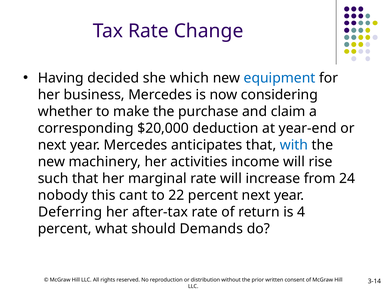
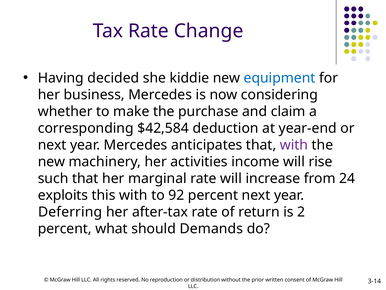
which: which -> kiddie (189, 78)
$20,000: $20,000 -> $42,584 (163, 128)
with colour: blue -> purple (294, 145)
nobody: nobody -> exploits (63, 195)
this cant: cant -> with (133, 195)
22: 22 -> 92 (176, 195)
4: 4 -> 2 (301, 212)
